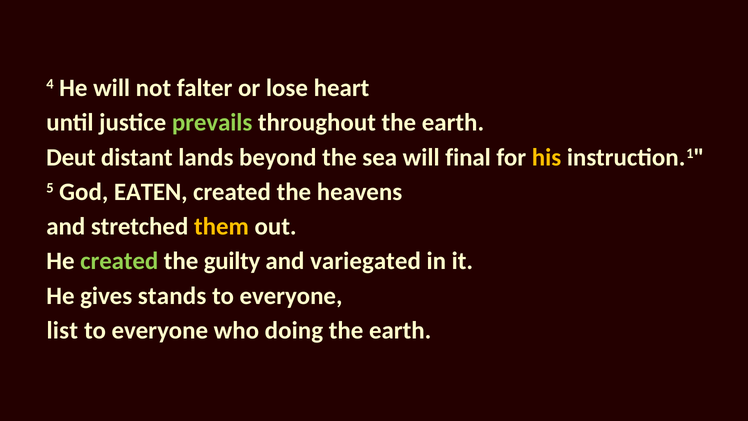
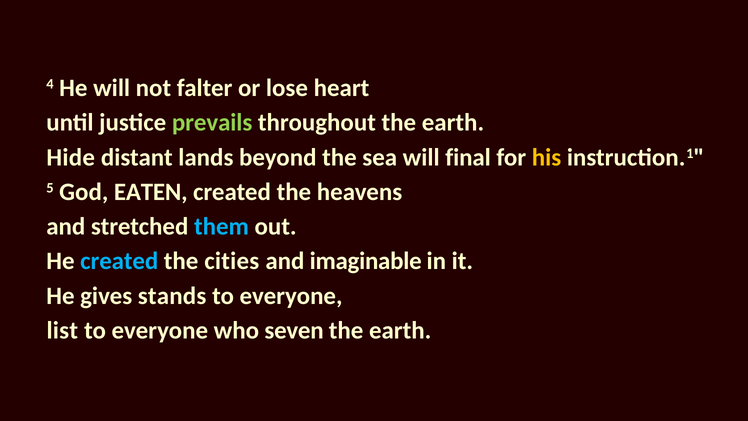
Deut: Deut -> Hide (71, 157)
them colour: yellow -> light blue (221, 226)
created colour: light green -> light blue (119, 261)
guilty: guilty -> cities (232, 261)
variegated: variegated -> imaginable (366, 261)
doing: doing -> seven (294, 330)
